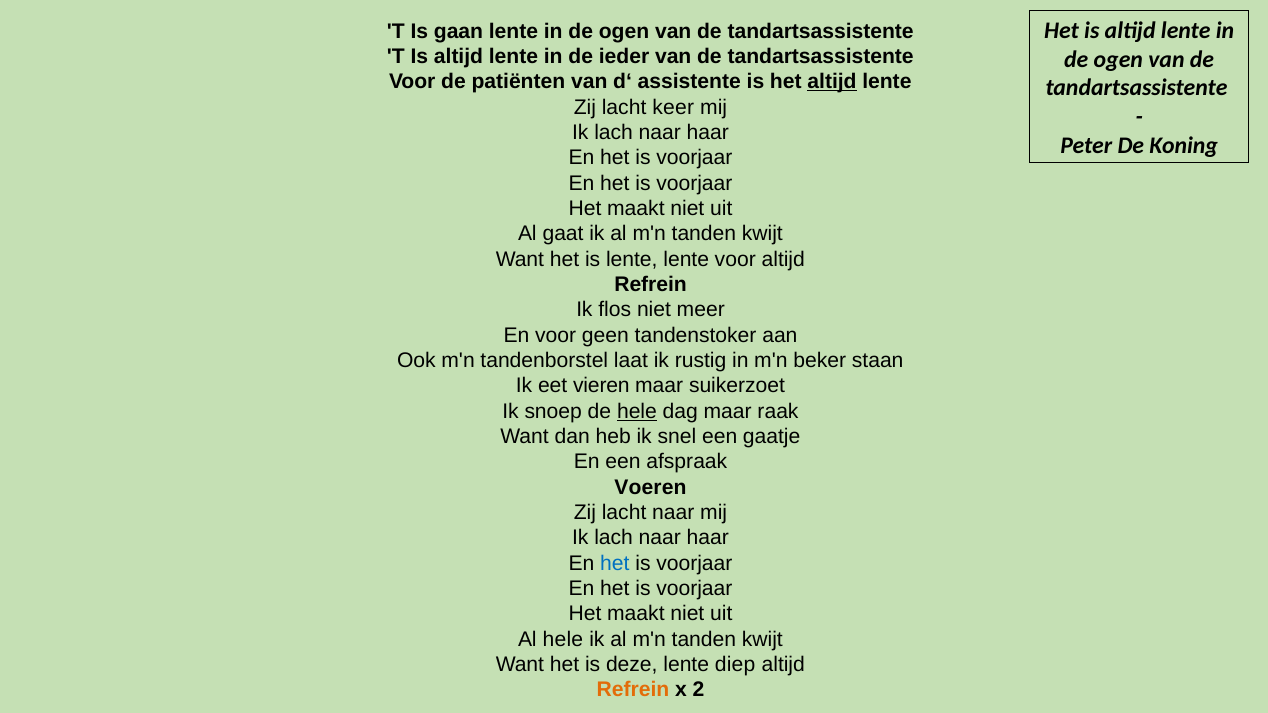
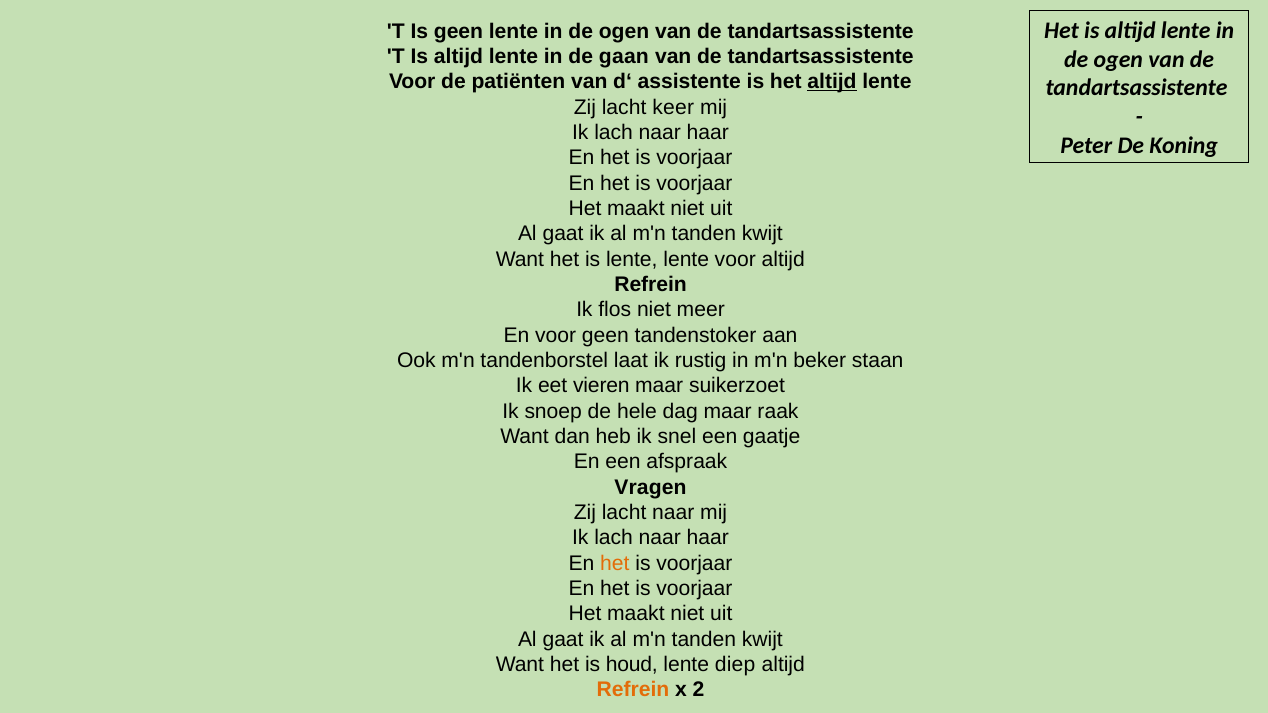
Is gaan: gaan -> geen (459, 31)
ieder: ieder -> gaan (624, 56)
hele underline: present -> none (637, 411)
Voeren: Voeren -> Vragen (650, 487)
het colour: blue -> orange (615, 563)
hele: hele -> gaat (563, 639)
deze: deze -> houd (632, 665)
